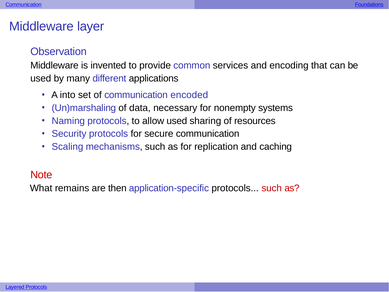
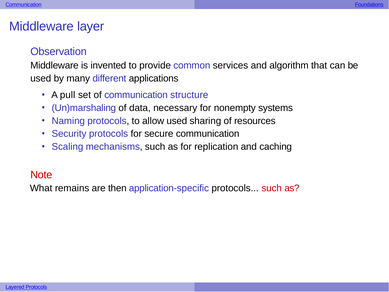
encoding: encoding -> algorithm (289, 65)
into: into -> pull (68, 95)
encoded: encoded -> structure (189, 95)
